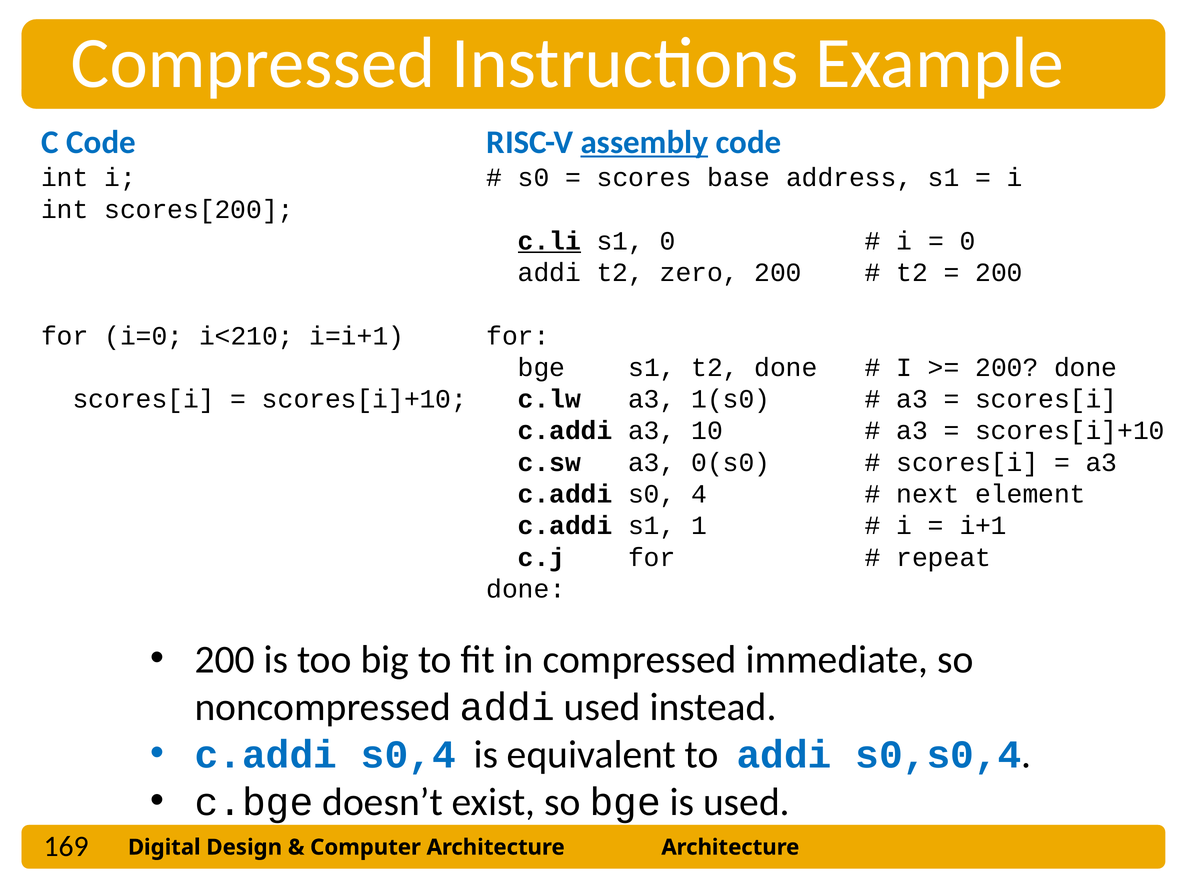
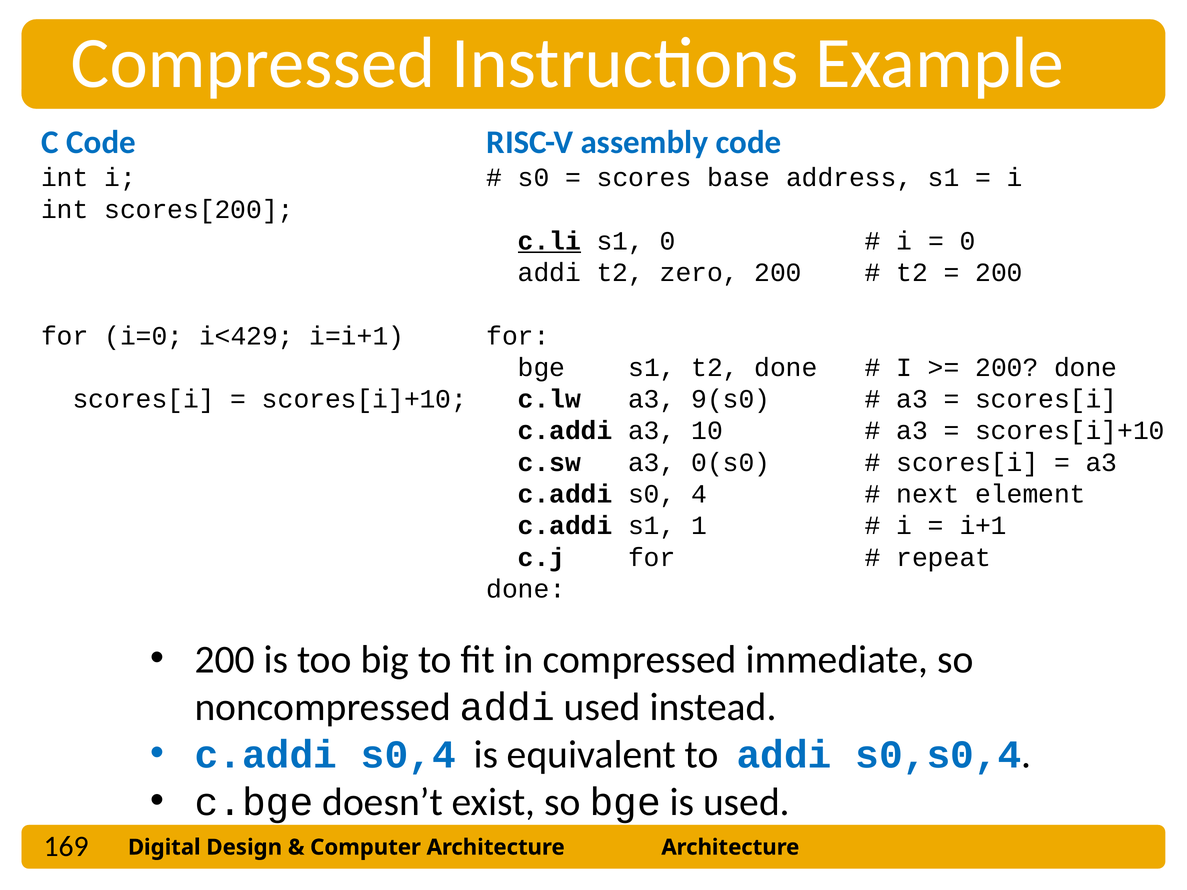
assembly underline: present -> none (644, 142)
i<210: i<210 -> i<429 (246, 336)
1(s0: 1(s0 -> 9(s0 (731, 399)
